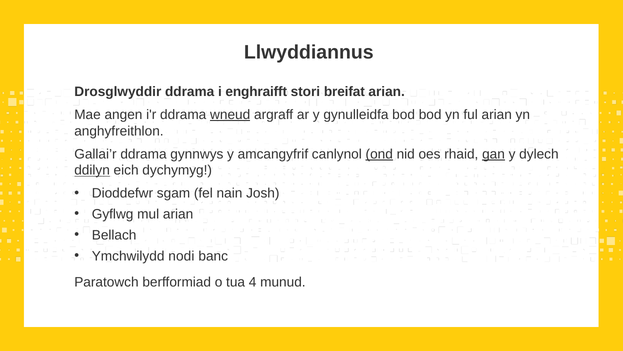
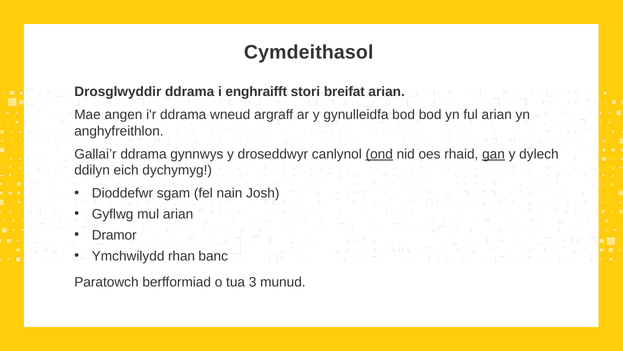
Llwyddiannus: Llwyddiannus -> Cymdeithasol (309, 52)
wneud underline: present -> none (230, 115)
amcangyfrif: amcangyfrif -> droseddwyr (273, 154)
ddilyn underline: present -> none (92, 170)
Bellach: Bellach -> Dramor (114, 235)
nodi: nodi -> rhan (182, 256)
4: 4 -> 3 (253, 282)
